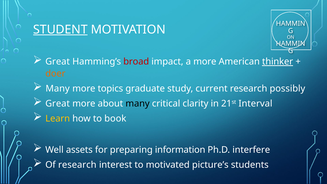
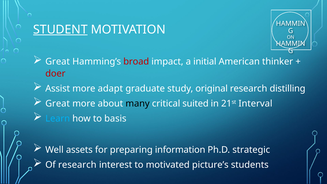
a more: more -> initial (205, 62)
thinker underline: present -> none (278, 62)
doer colour: orange -> red (55, 74)
Many: Many -> Assist (58, 89)
topics: topics -> adapt (110, 89)
current: current -> original (212, 89)
possibly: possibly -> distilling (288, 89)
clarity: clarity -> suited (196, 104)
Learn colour: yellow -> light blue (58, 119)
book: book -> basis (115, 119)
interfere: interfere -> strategic (251, 150)
